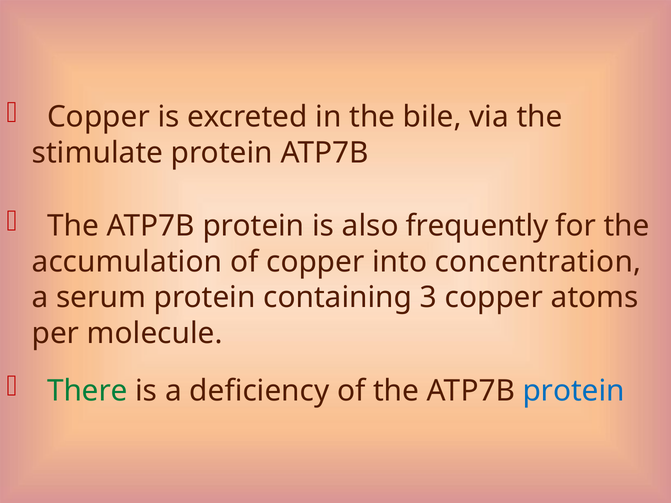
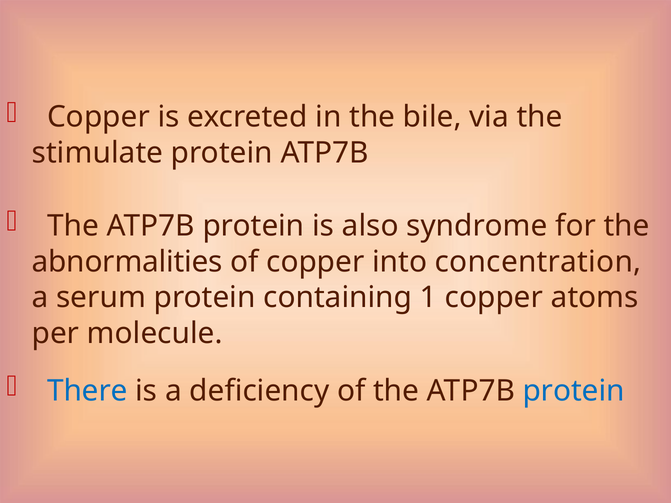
frequently: frequently -> syndrome (477, 226)
accumulation: accumulation -> abnormalities (127, 262)
3: 3 -> 1 (428, 298)
There colour: green -> blue (87, 391)
